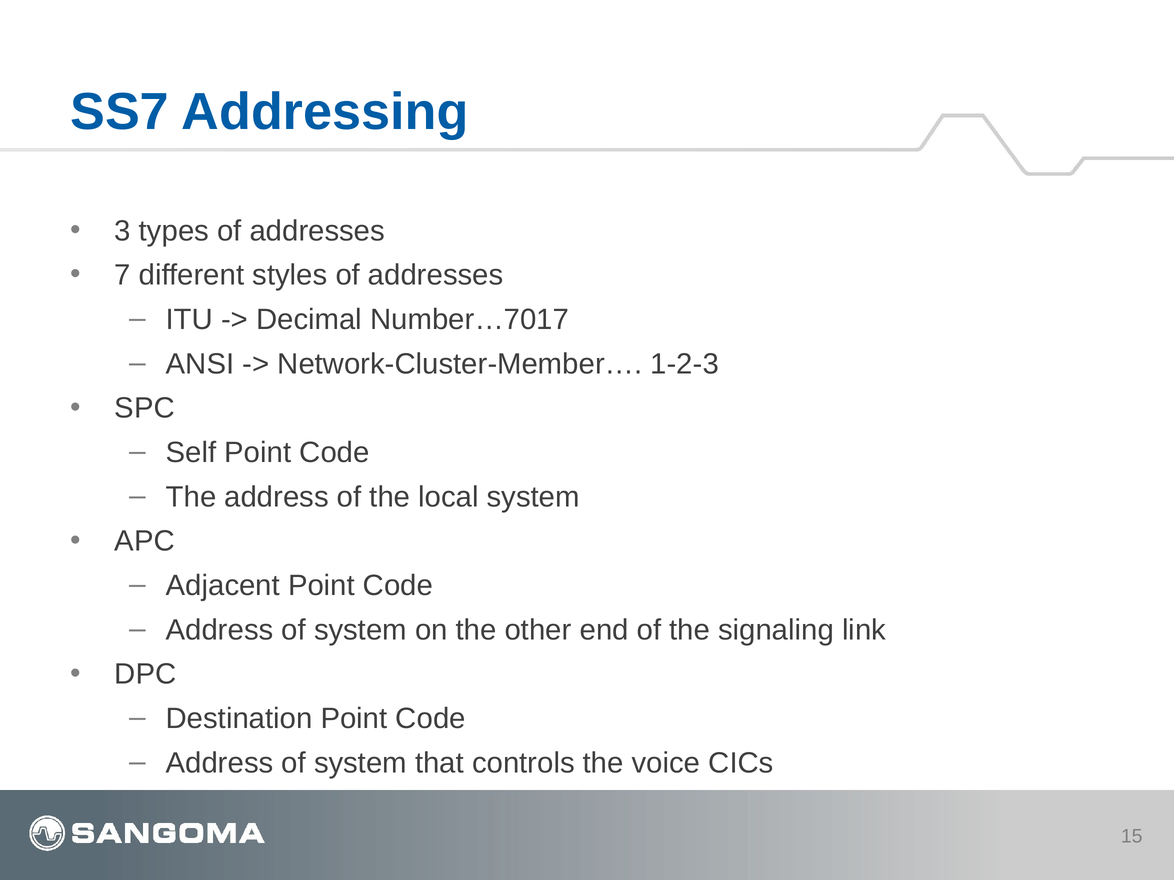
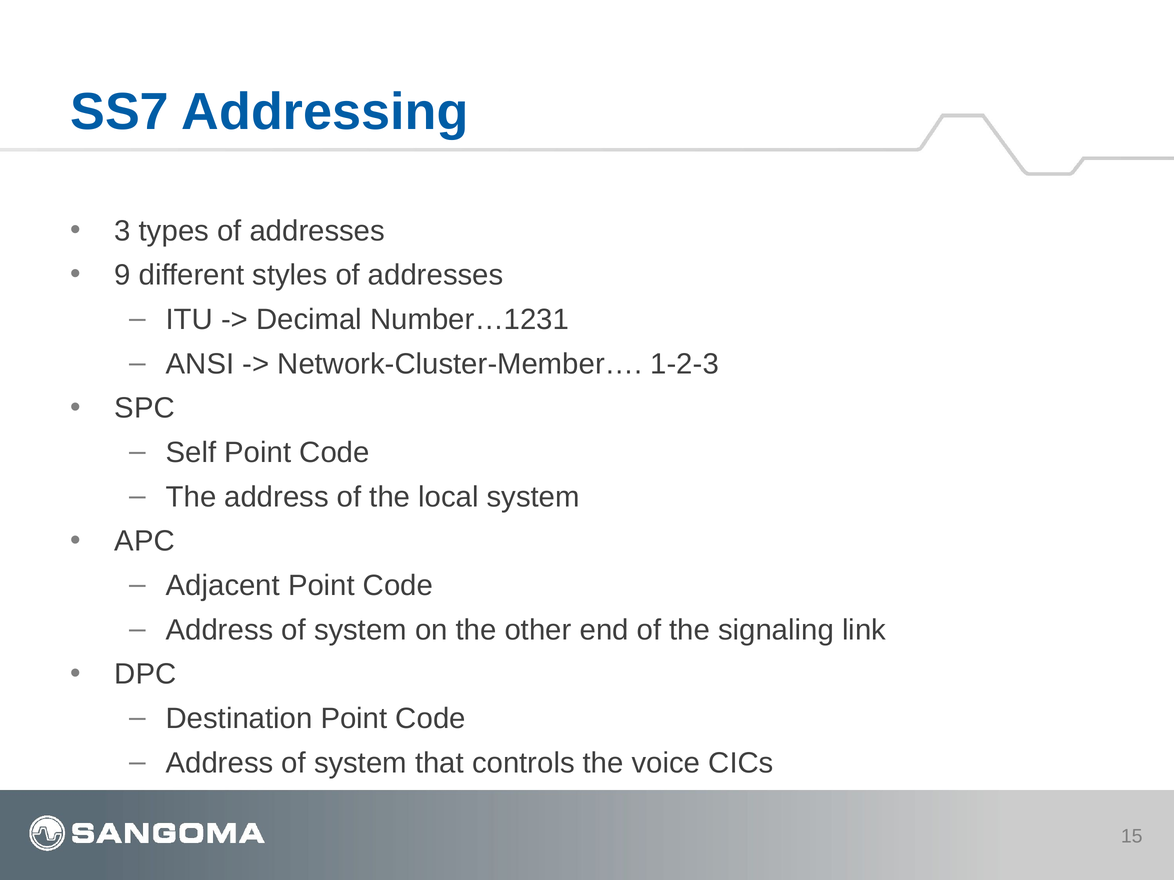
7: 7 -> 9 (123, 275)
Number…7017: Number…7017 -> Number…1231 (470, 320)
